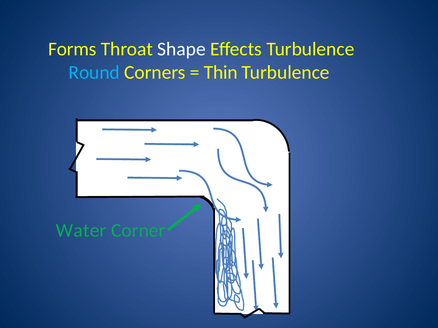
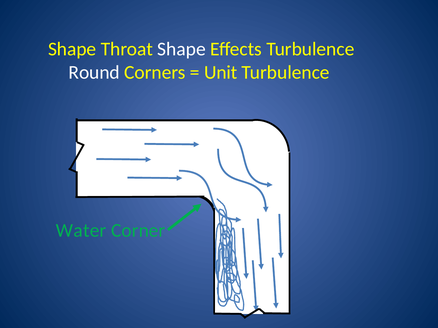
Forms: Forms -> Shape (72, 49)
Round colour: light blue -> white (94, 73)
Thin: Thin -> Unit (221, 73)
